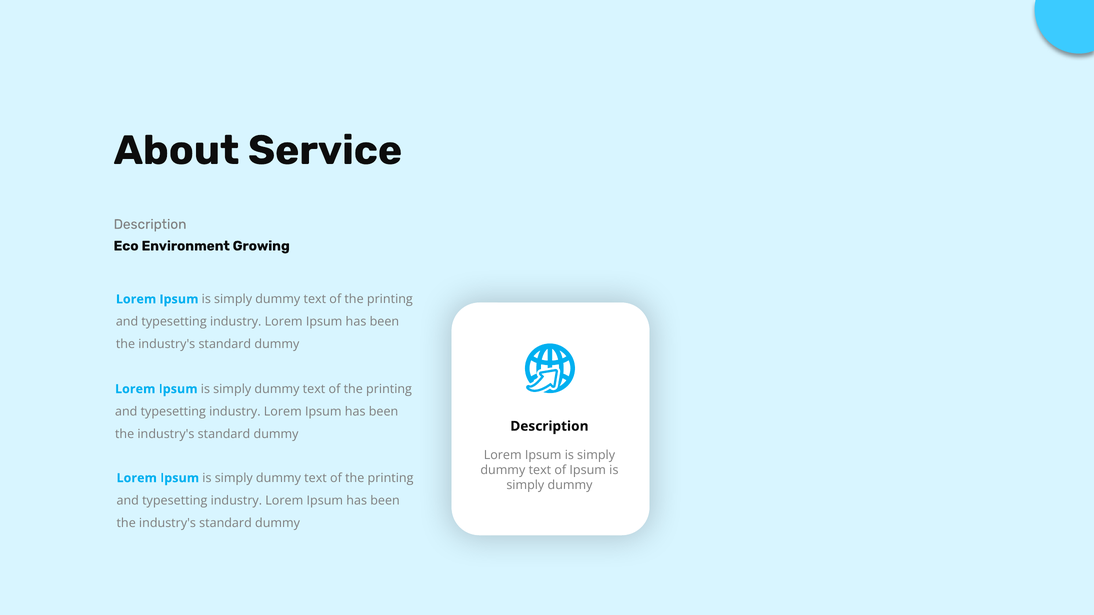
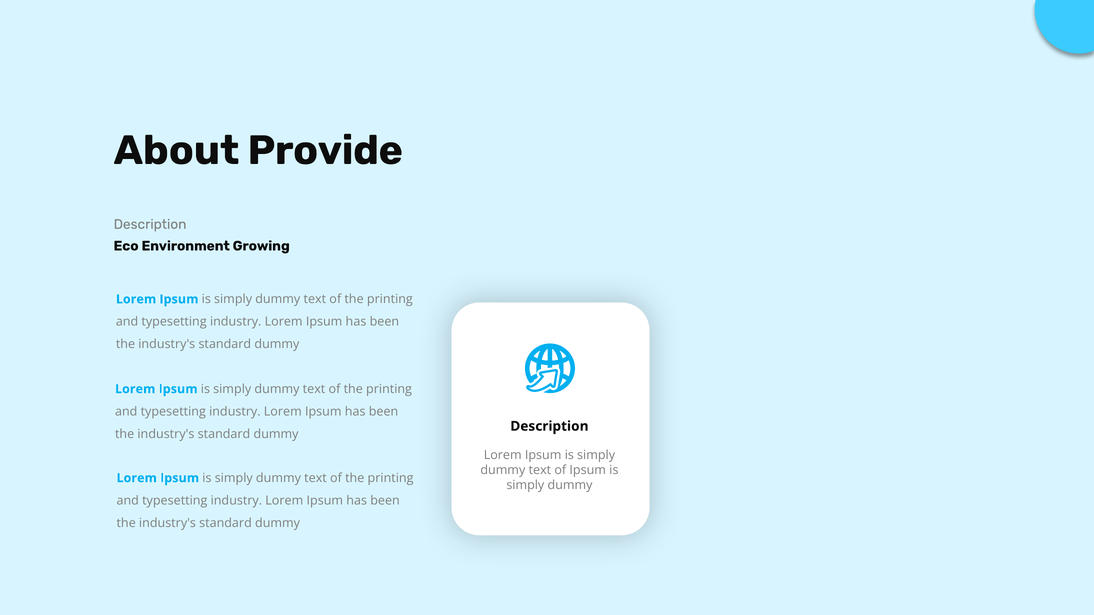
Service: Service -> Provide (325, 151)
